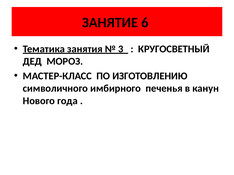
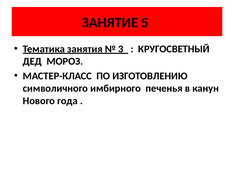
6: 6 -> 5 (145, 23)
